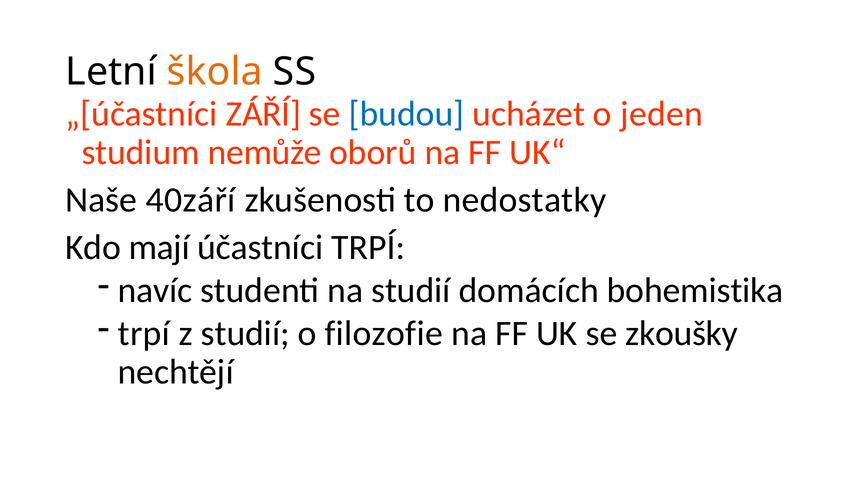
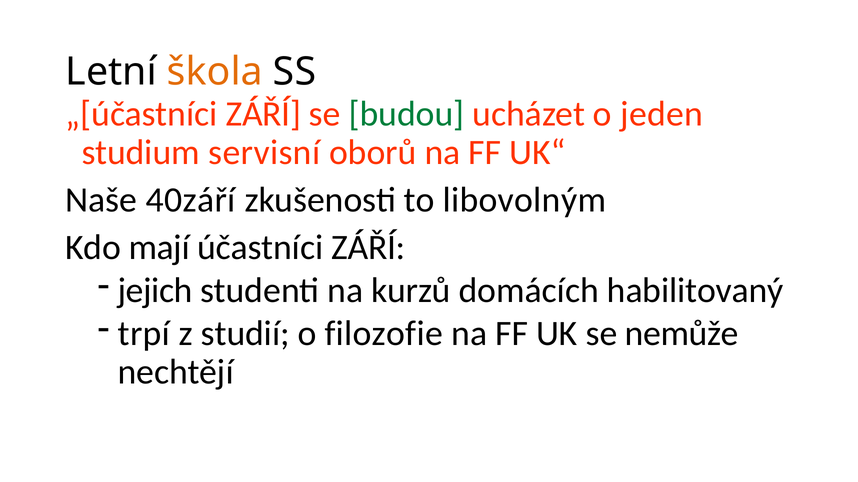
budou colour: blue -> green (406, 114)
nemůže: nemůže -> servisní (264, 153)
nedostatky: nedostatky -> libovolným (524, 200)
účastníci TRPÍ: TRPÍ -> ZÁŘÍ (368, 248)
navíc: navíc -> jejich (155, 291)
na studií: studií -> kurzů (411, 291)
bohemistika: bohemistika -> habilitovaný (695, 291)
zkoušky: zkoušky -> nemůže (682, 334)
